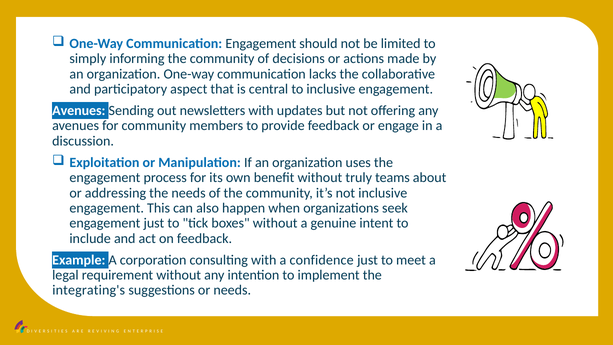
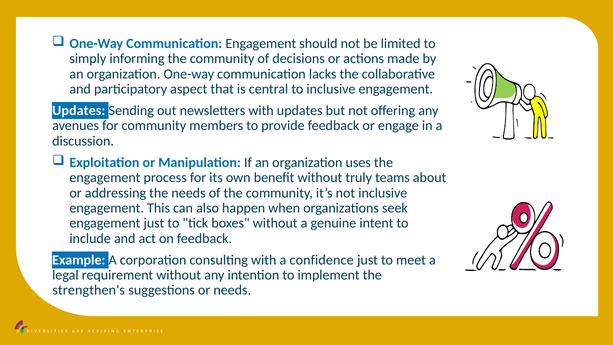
Avenues: Avenues -> Updates (79, 111)
integrating's: integrating's -> strengthen's (89, 290)
